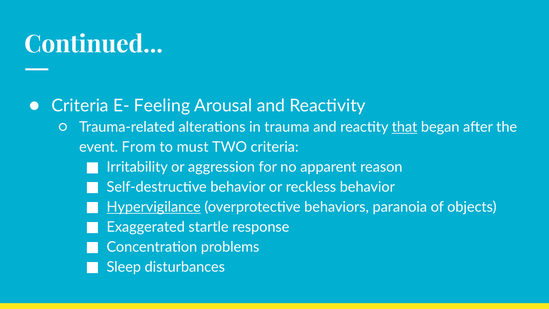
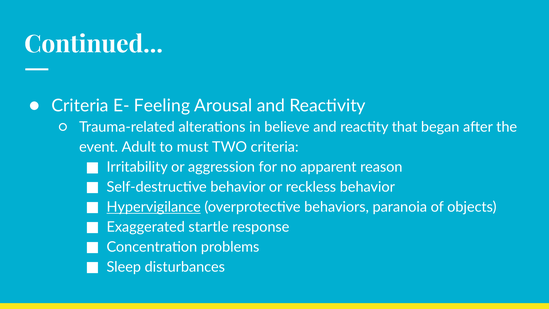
trauma: trauma -> believe (287, 127)
that underline: present -> none (405, 127)
From: From -> Adult (139, 147)
